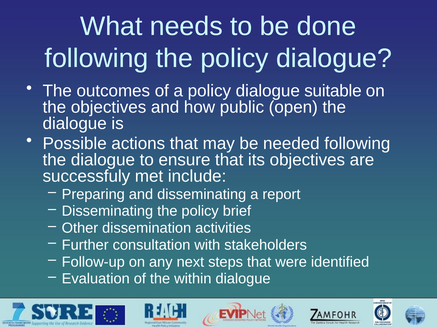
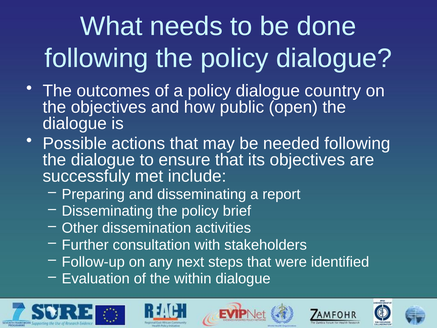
suitable: suitable -> country (333, 91)
